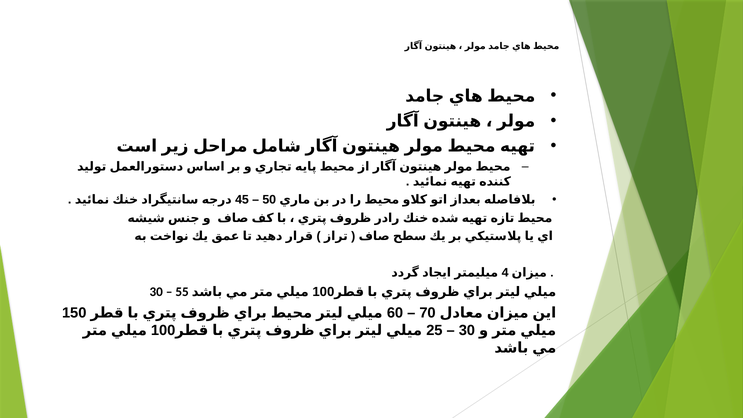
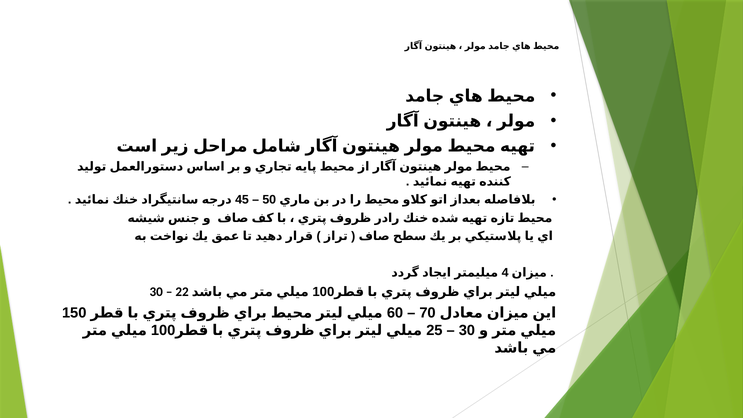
55: 55 -> 22 (182, 292)
